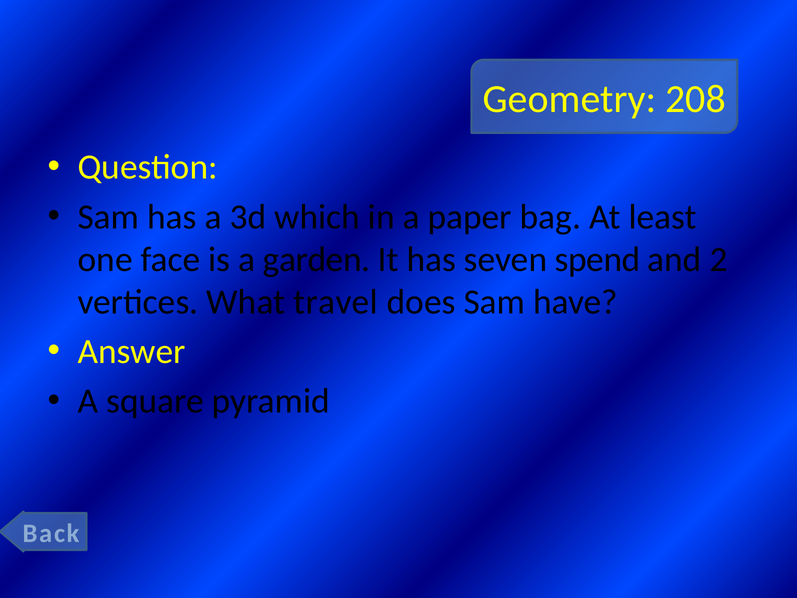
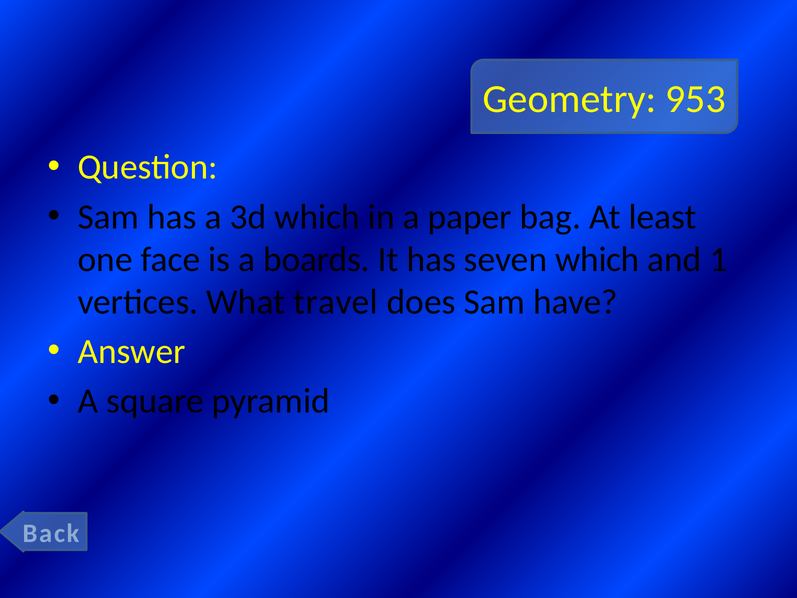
208: 208 -> 953 (696, 99)
garden: garden -> boards (317, 259)
seven spend: spend -> which (597, 259)
2: 2 -> 1 (719, 259)
